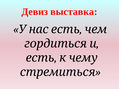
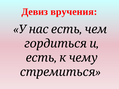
выставка: выставка -> вручения (74, 12)
